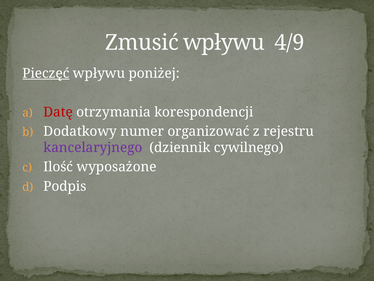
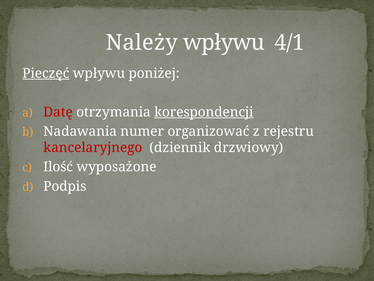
Zmusić: Zmusić -> Należy (142, 43)
4/9: 4/9 -> 4/1 (289, 43)
korespondencji underline: none -> present (204, 112)
Dodatkowy: Dodatkowy -> Nadawania (80, 131)
kancelaryjnego colour: purple -> red (93, 147)
cywilnego: cywilnego -> drzwiowy (249, 147)
